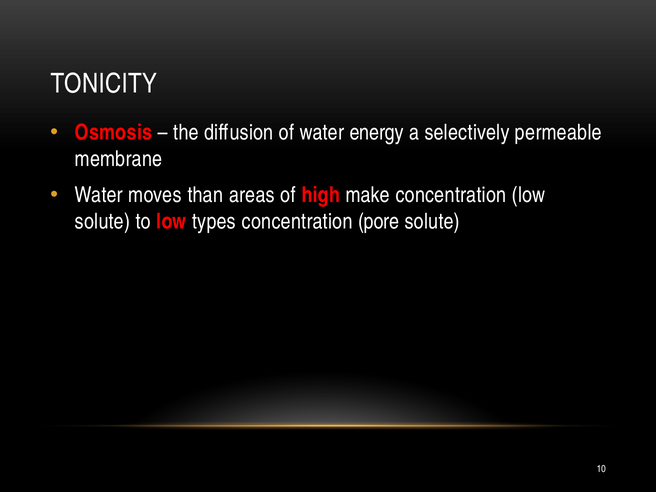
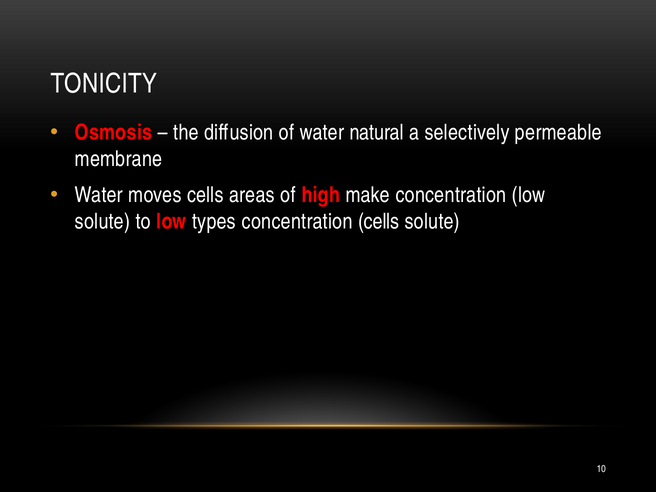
energy: energy -> natural (377, 133)
moves than: than -> cells (205, 195)
concentration pore: pore -> cells (379, 221)
